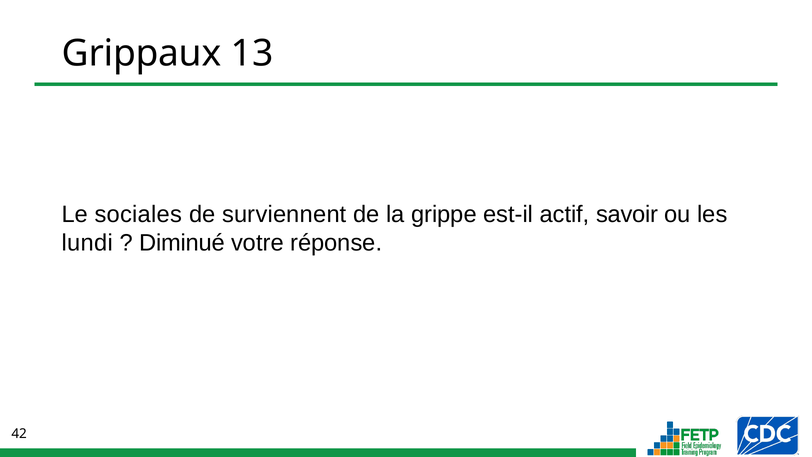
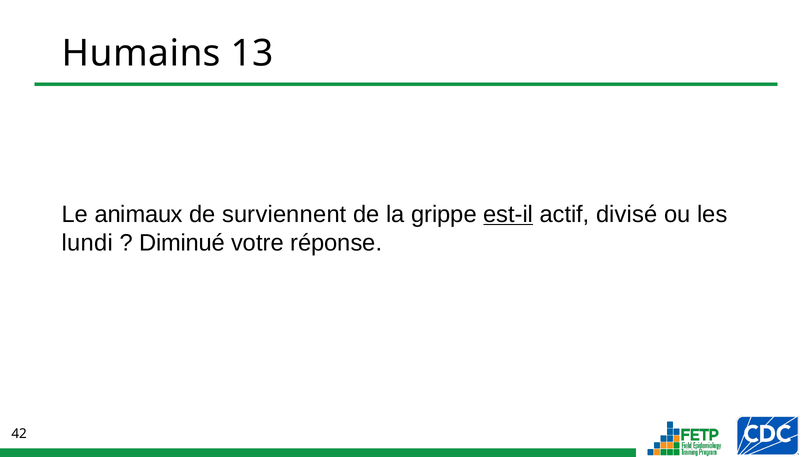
Grippaux: Grippaux -> Humains (141, 53)
sociales: sociales -> animaux (139, 214)
est-il underline: none -> present (508, 214)
savoir: savoir -> divisé (627, 214)
